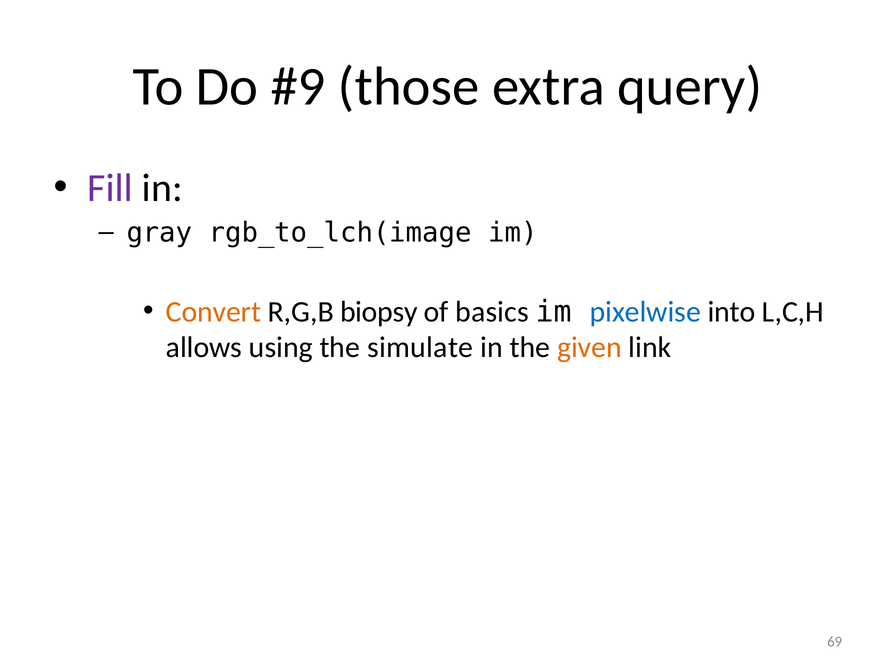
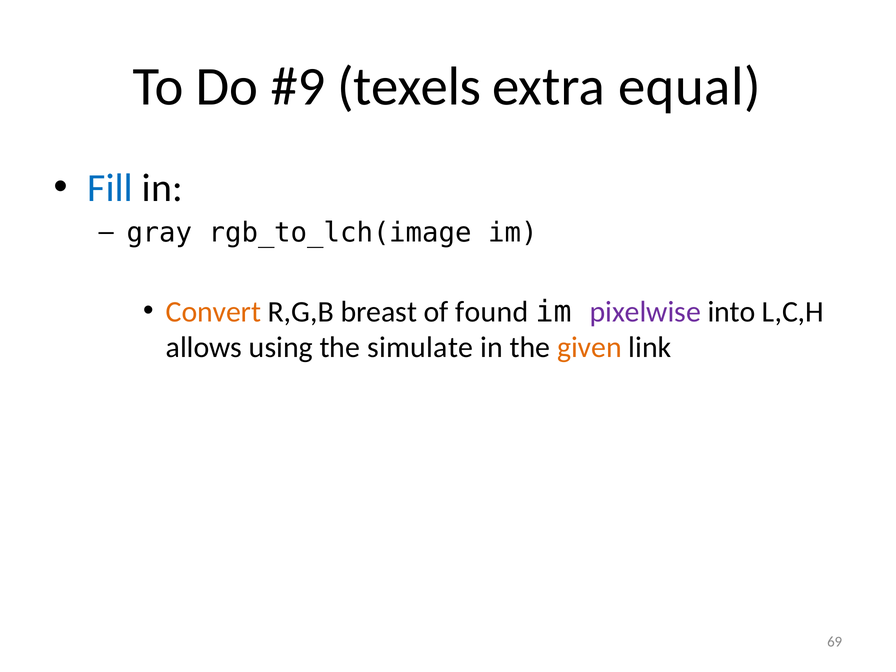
those: those -> texels (409, 87)
query: query -> equal (689, 87)
Fill colour: purple -> blue (110, 188)
biopsy: biopsy -> breast (379, 312)
basics: basics -> found (492, 312)
pixelwise colour: blue -> purple (645, 312)
